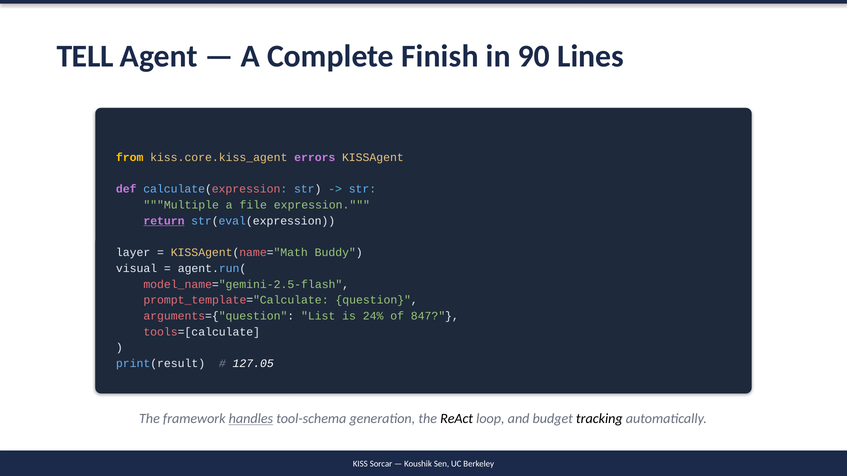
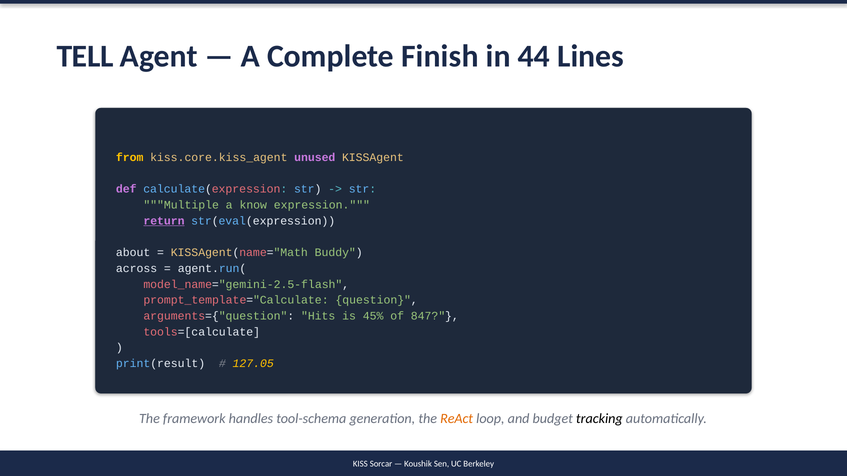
90: 90 -> 44 (534, 56)
errors: errors -> unused (315, 157)
file: file -> know (253, 205)
layer: layer -> about (133, 253)
visual: visual -> across (137, 269)
List: List -> Hits (318, 316)
24%: 24% -> 45% (373, 316)
127.05 colour: white -> yellow (253, 364)
handles underline: present -> none (251, 419)
ReAct colour: black -> orange (457, 419)
